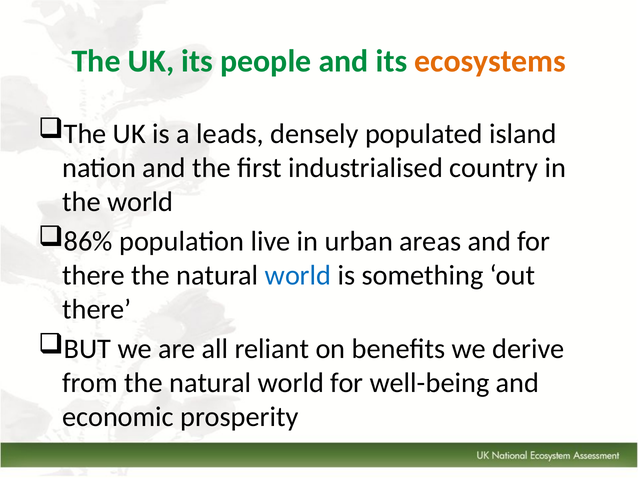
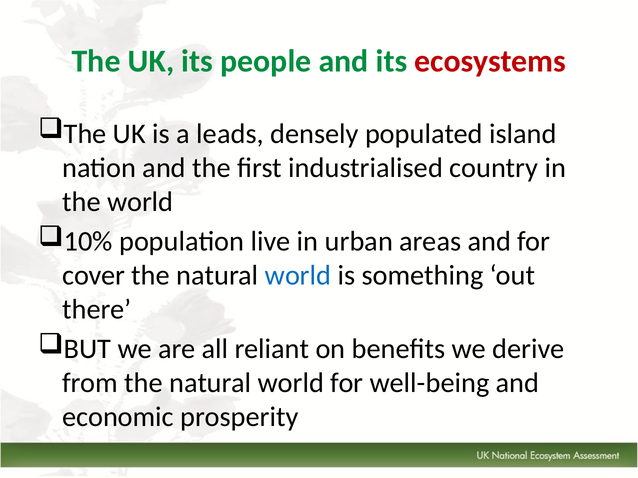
ecosystems colour: orange -> red (490, 61)
86%: 86% -> 10% (88, 242)
there: there -> cover (94, 276)
